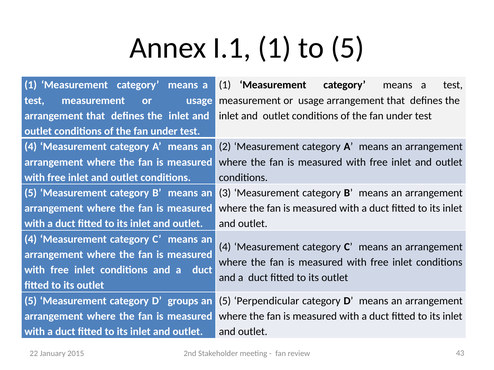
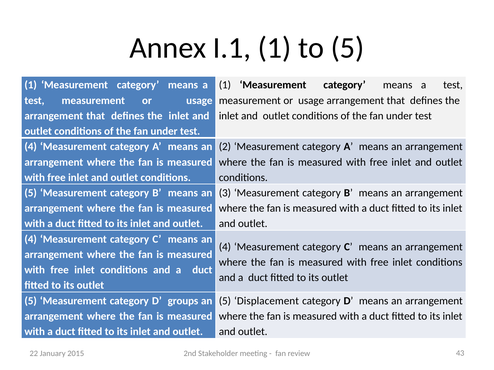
Perpendicular: Perpendicular -> Displacement (267, 301)
